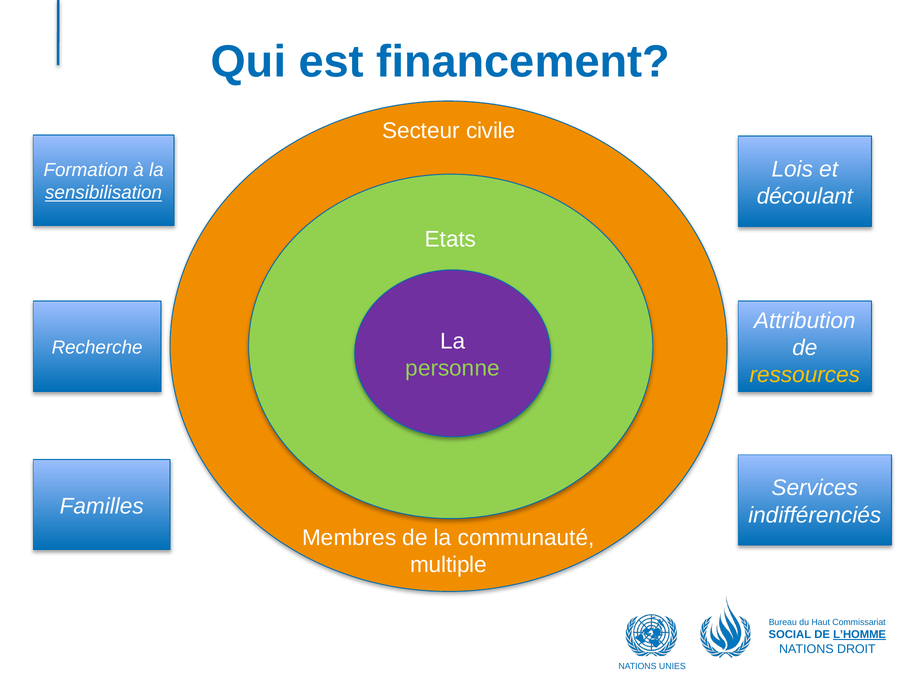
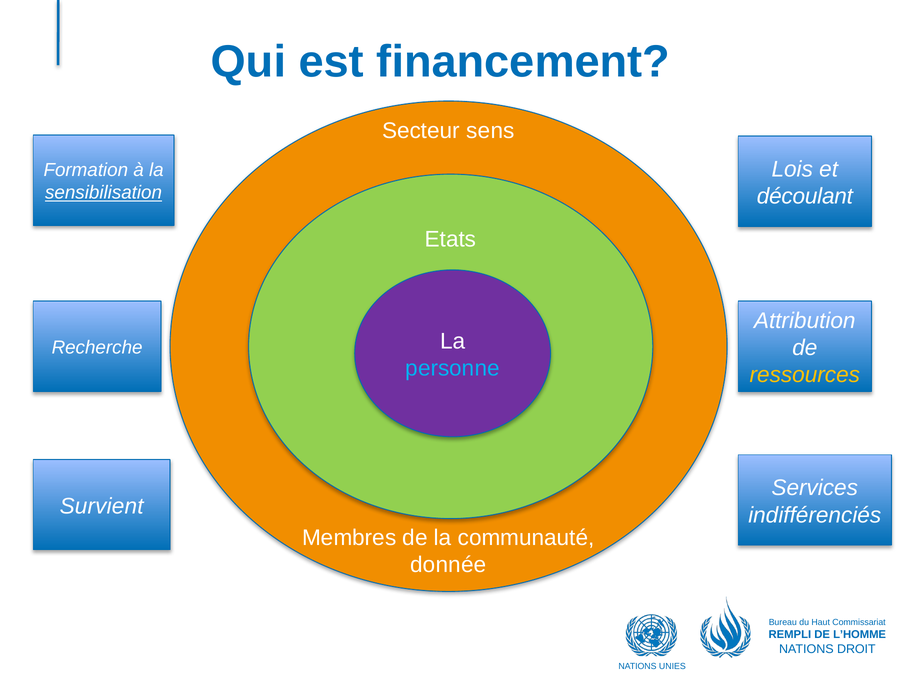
civile: civile -> sens (490, 131)
personne colour: light green -> light blue (453, 368)
Familles: Familles -> Survient (102, 506)
multiple: multiple -> donnée (448, 565)
SOCIAL: SOCIAL -> REMPLI (790, 635)
L’HOMME underline: present -> none (860, 635)
